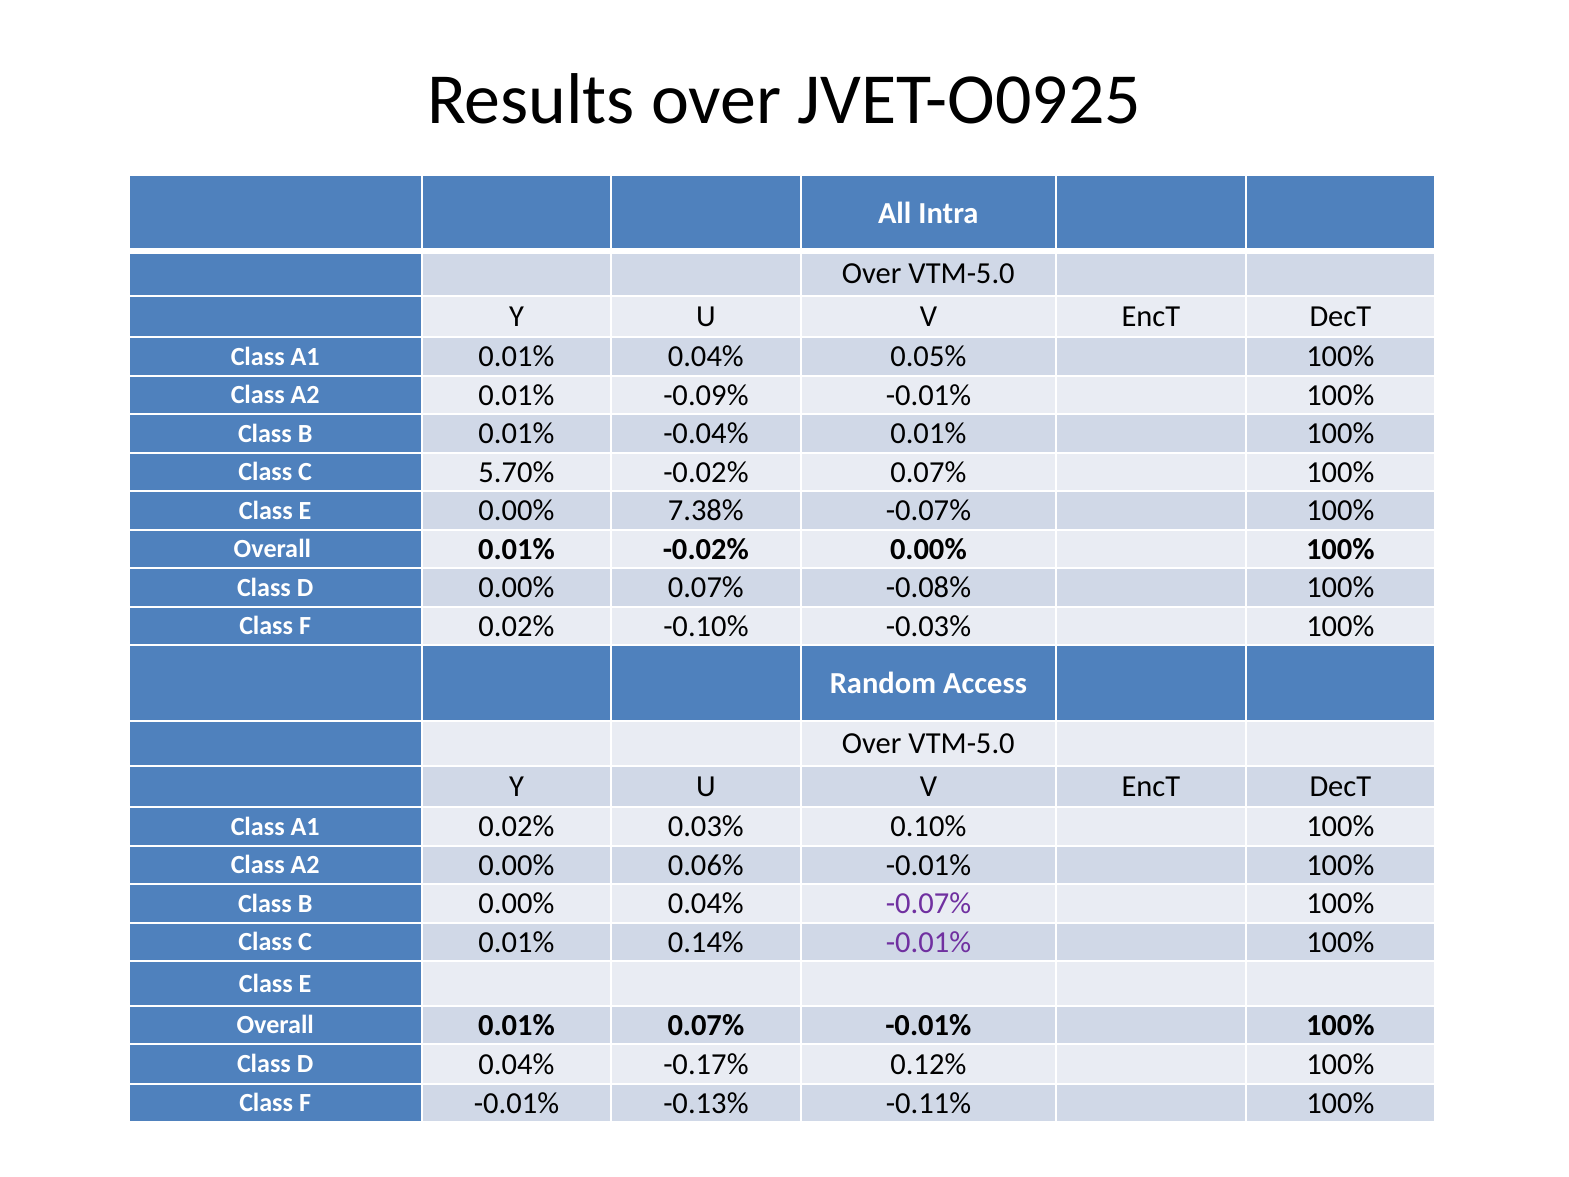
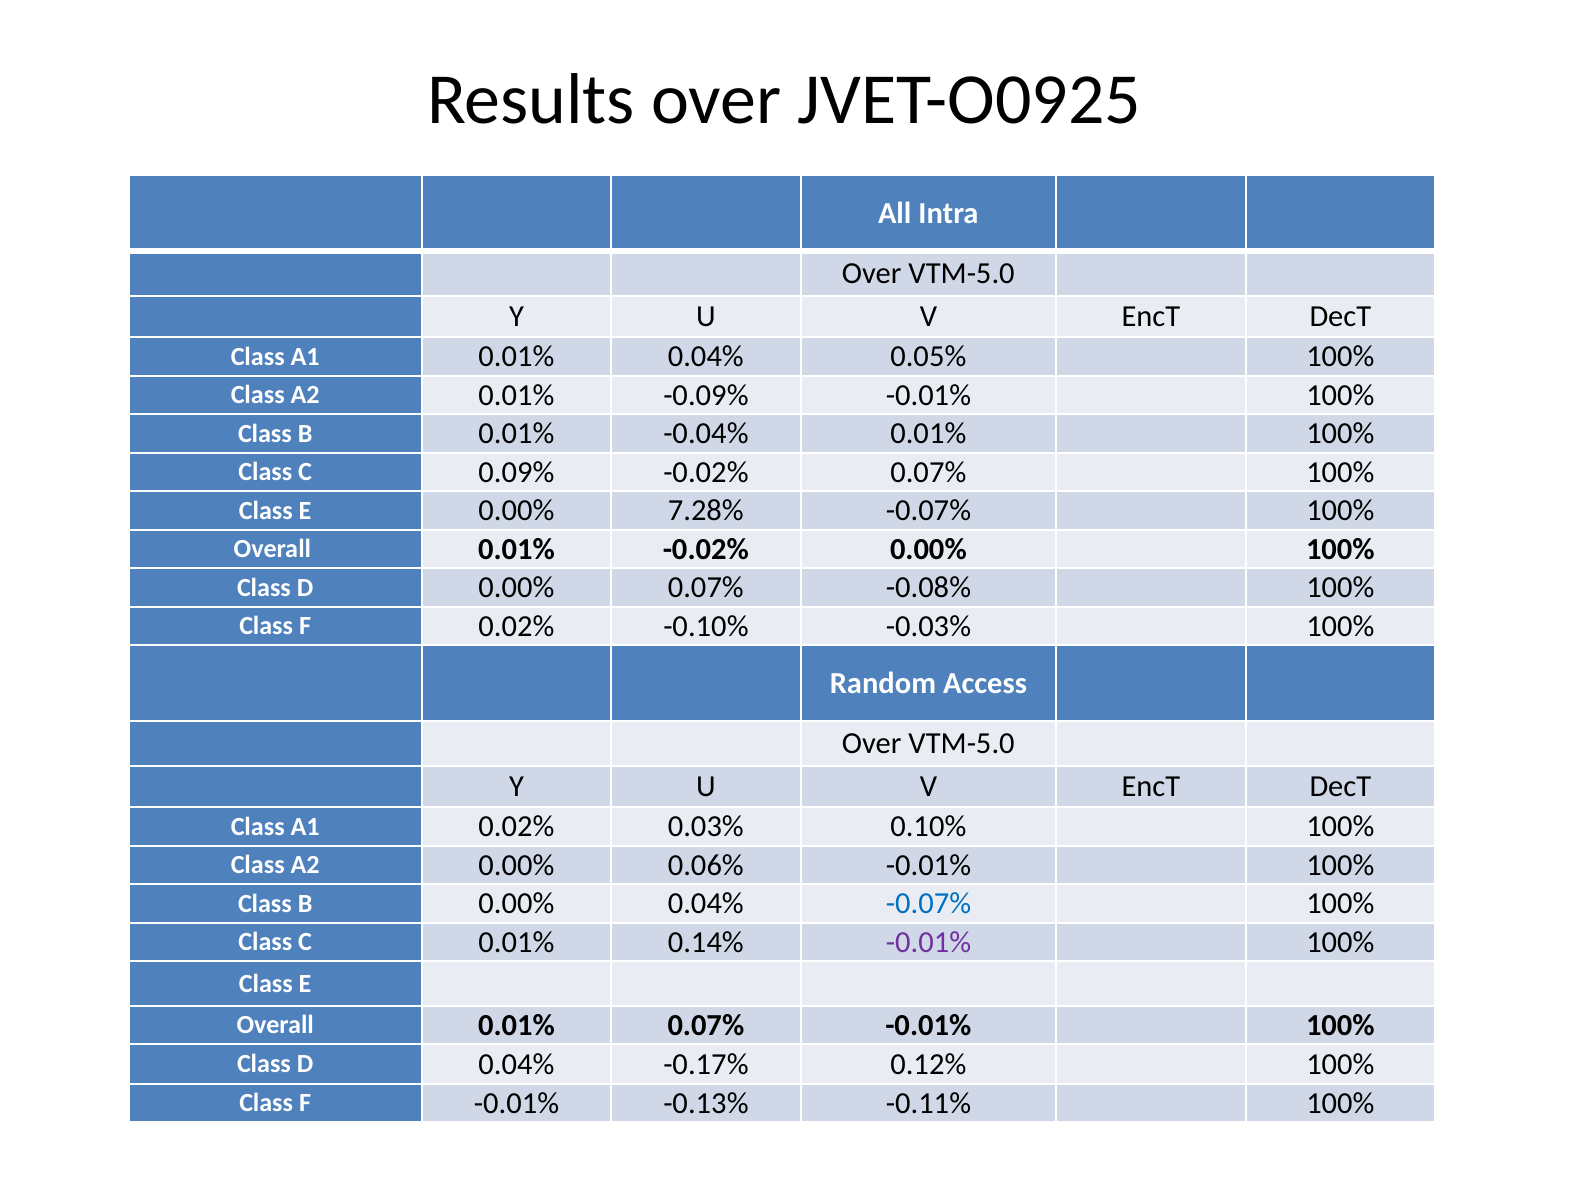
5.70%: 5.70% -> 0.09% (516, 472)
7.38%: 7.38% -> 7.28% (706, 511)
-0.07% colour: purple -> blue (929, 904)
